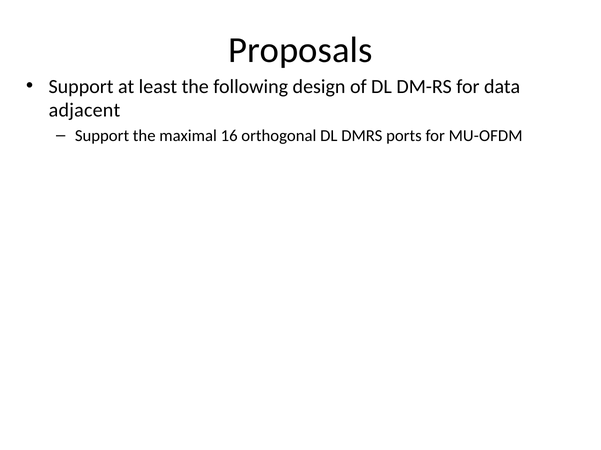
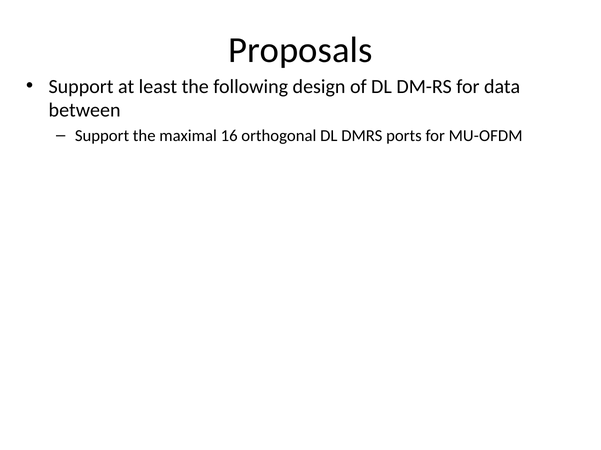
adjacent: adjacent -> between (85, 111)
